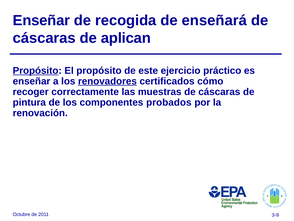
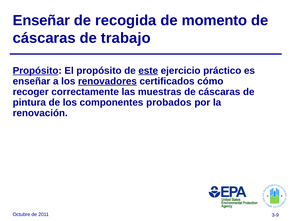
enseñará: enseñará -> momento (214, 20)
aplican: aplican -> trabajo (126, 38)
este underline: none -> present (148, 70)
